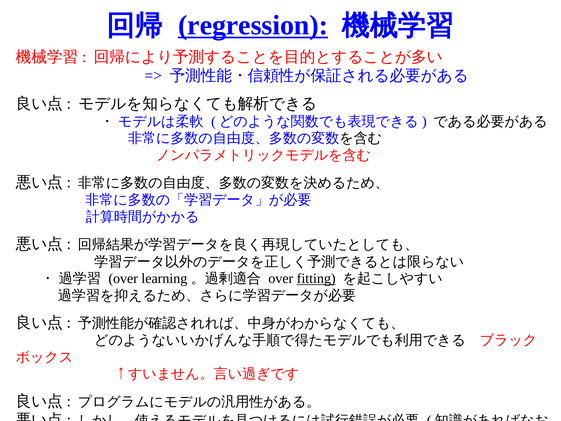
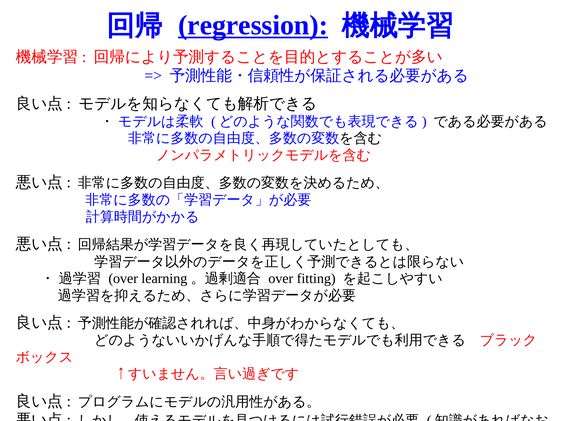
fitting underline: present -> none (316, 278)
